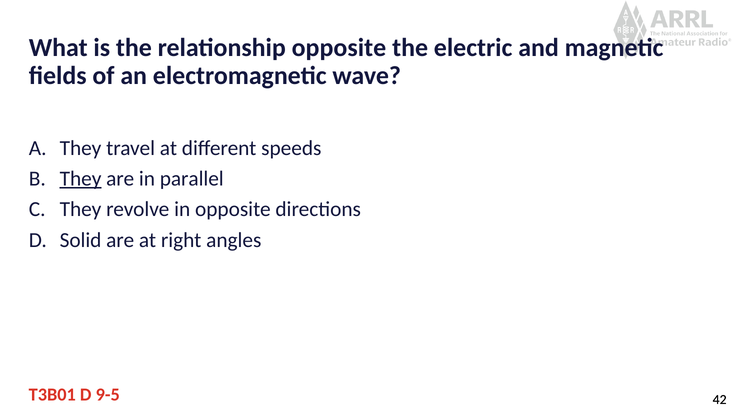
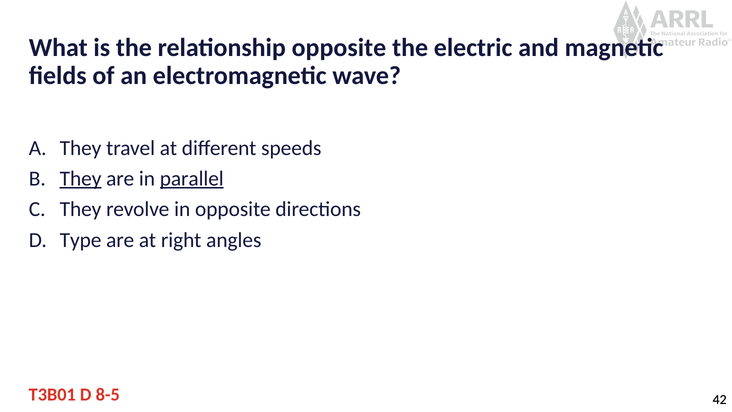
parallel underline: none -> present (192, 179)
Solid: Solid -> Type (81, 240)
9-5: 9-5 -> 8-5 (108, 394)
